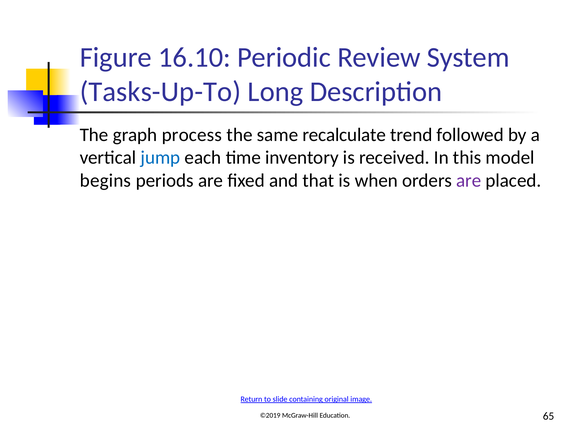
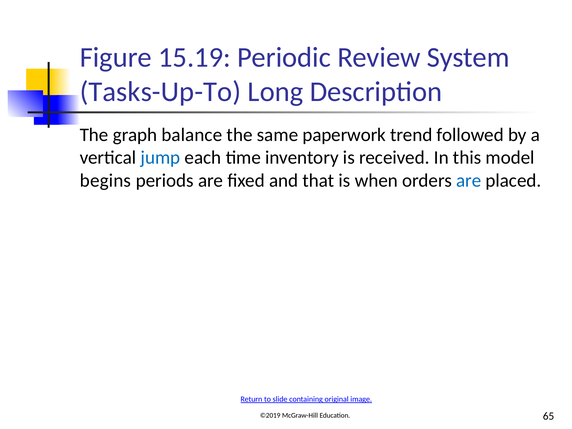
16.10: 16.10 -> 15.19 (194, 57)
process: process -> balance (192, 135)
recalculate: recalculate -> paperwork (344, 135)
are colour: purple -> blue (469, 181)
